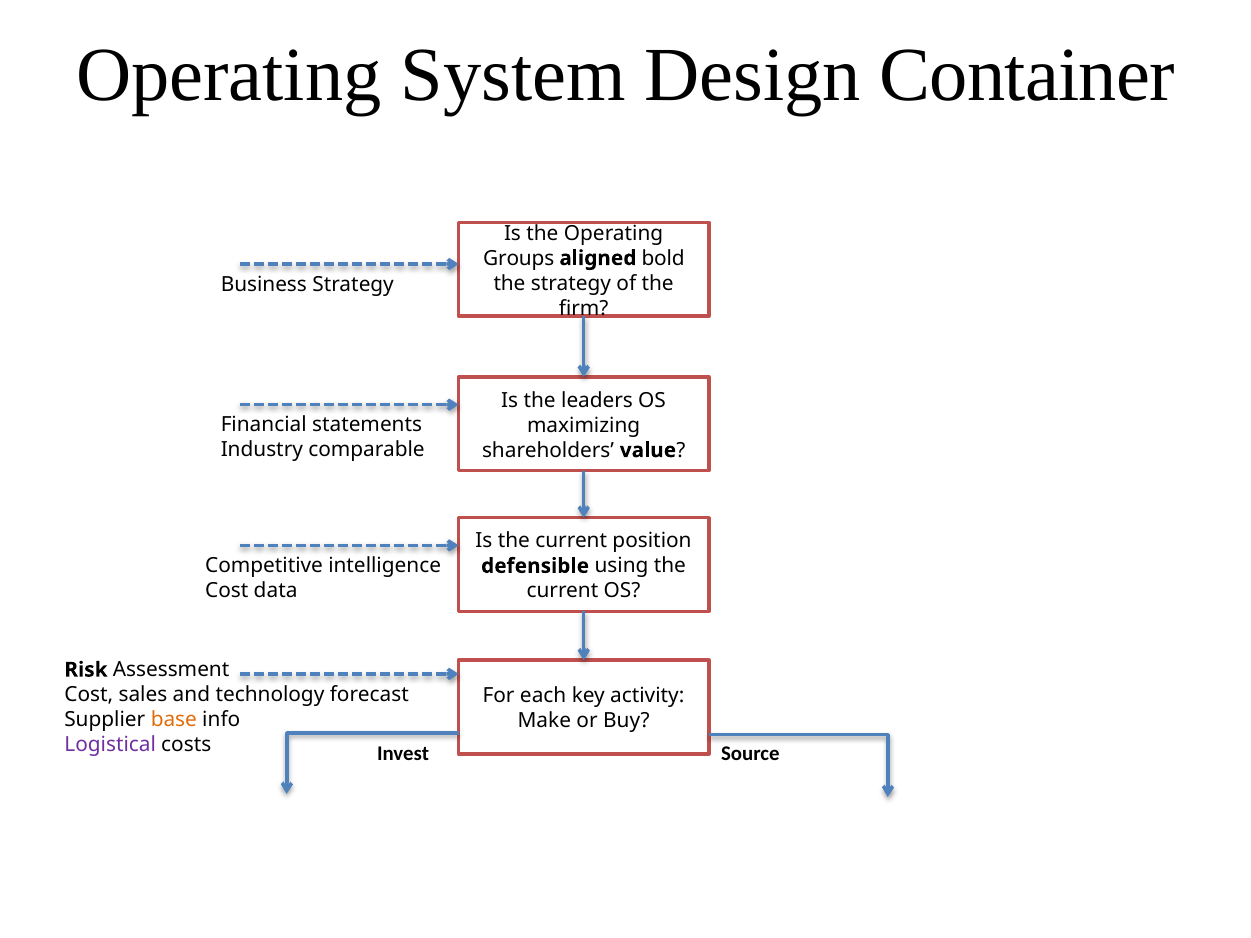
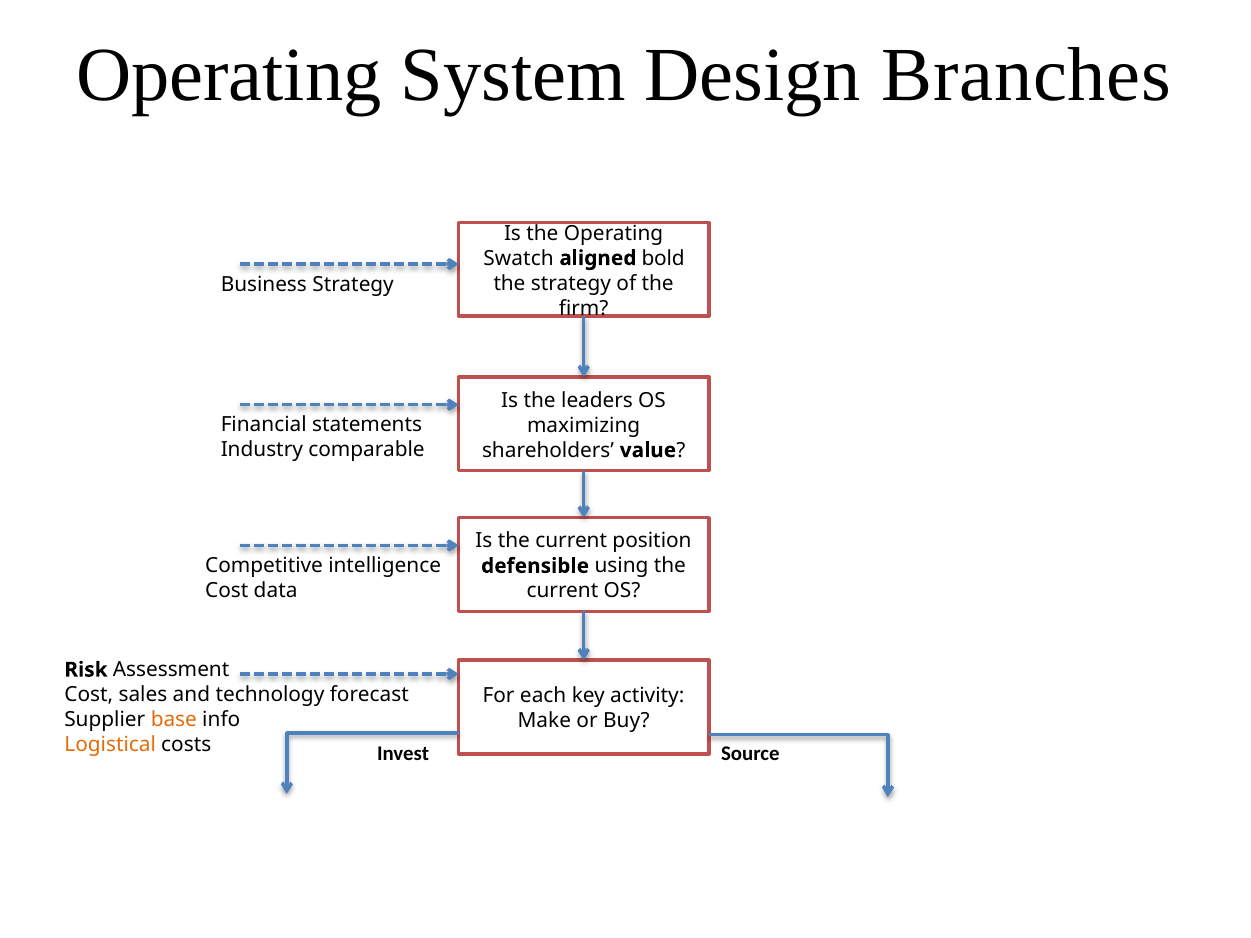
Container: Container -> Branches (1026, 75)
Groups: Groups -> Swatch (519, 258)
Logistical colour: purple -> orange (110, 745)
